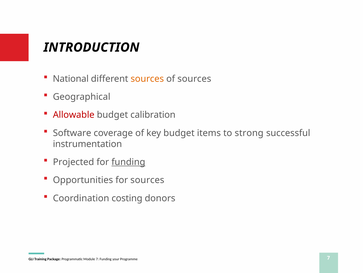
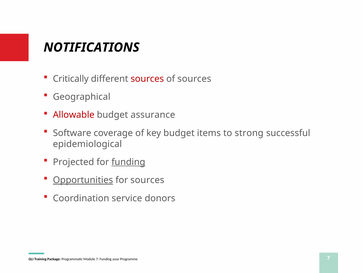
INTRODUCTION: INTRODUCTION -> NOTIFICATIONS (92, 47)
National: National -> Critically (71, 79)
sources colour: orange -> red (147, 79)
calibration: calibration -> assurance (153, 115)
instrumentation: instrumentation -> epidemiological (87, 144)
Opportunities underline: none -> present (83, 180)
costing: costing -> service (127, 198)
